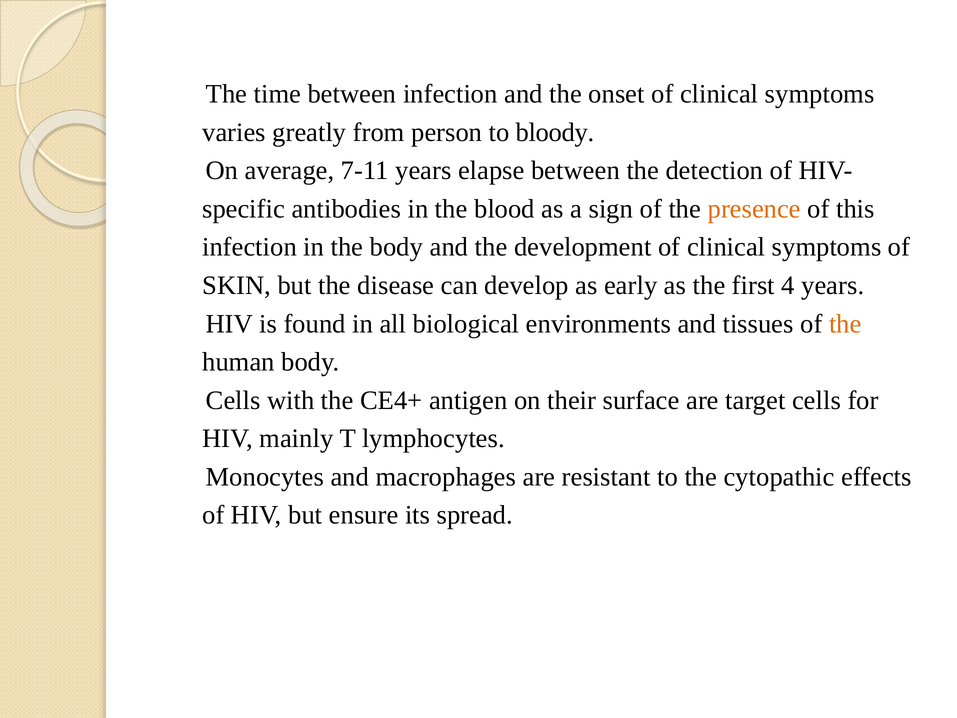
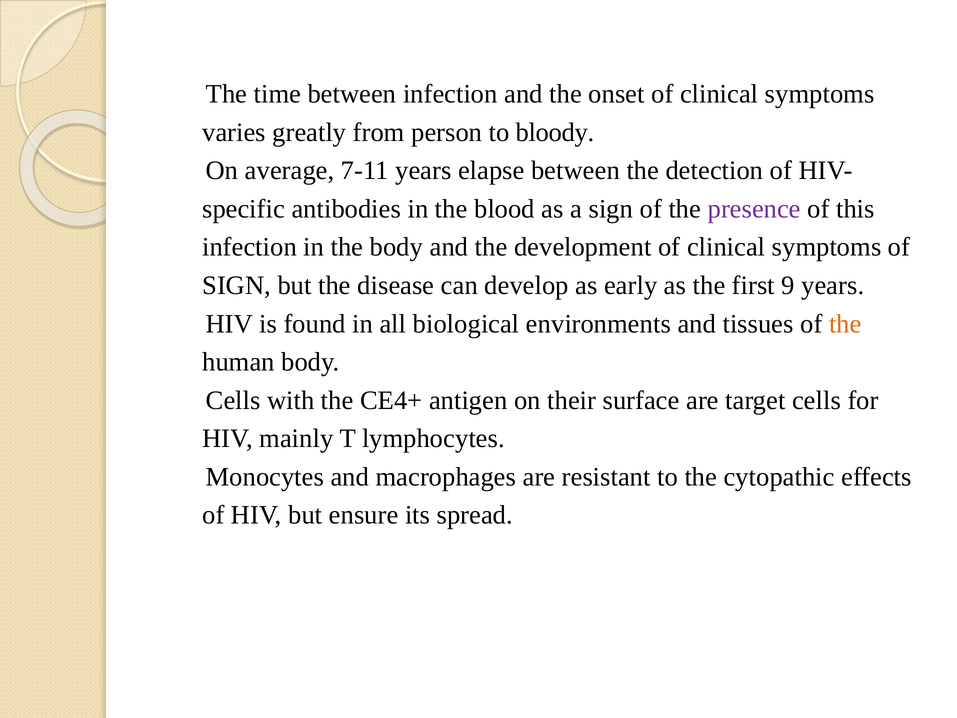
presence colour: orange -> purple (754, 209)
SKIN: SKIN -> SIGN (237, 285)
4: 4 -> 9 (788, 285)
